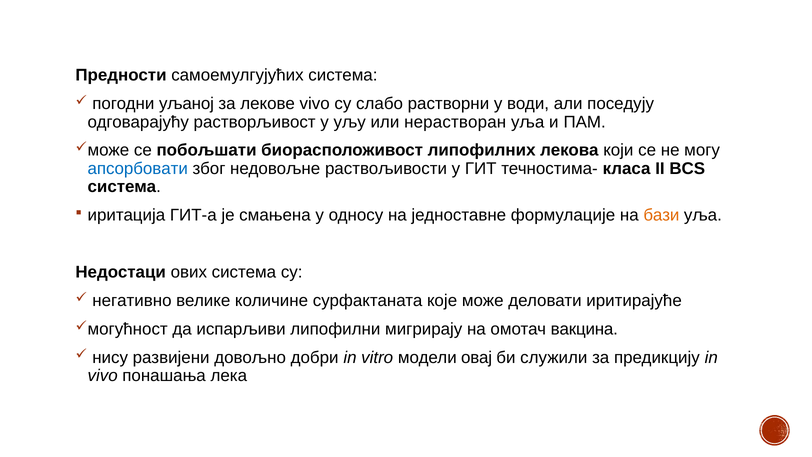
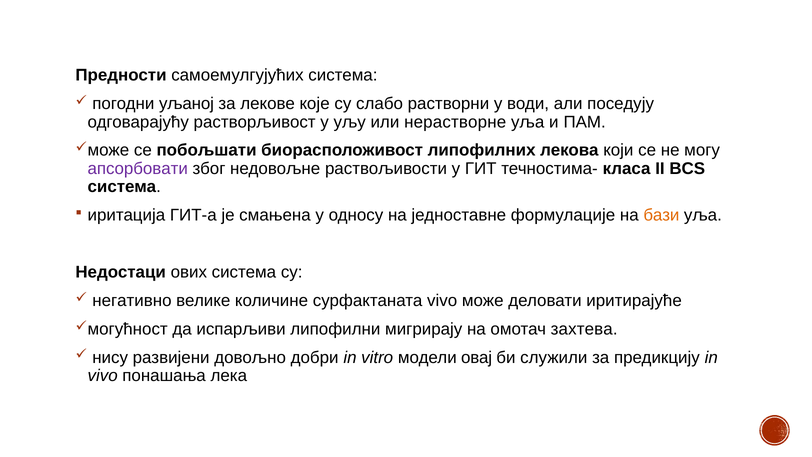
лекове vivo: vivo -> које (315, 104)
нерастворан: нерастворан -> нерастворне (455, 122)
апсорбовати colour: blue -> purple (138, 169)
сурфактаната које: које -> vivo (442, 300)
вакцина: вакцина -> захтева (584, 329)
